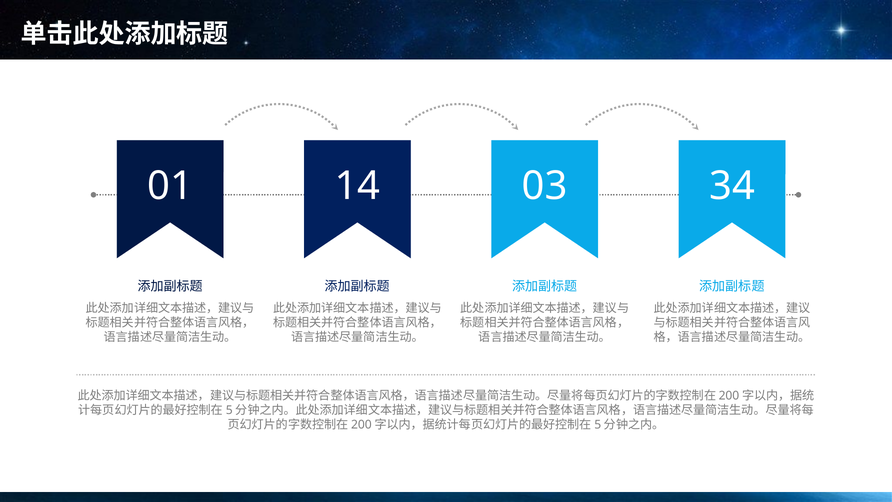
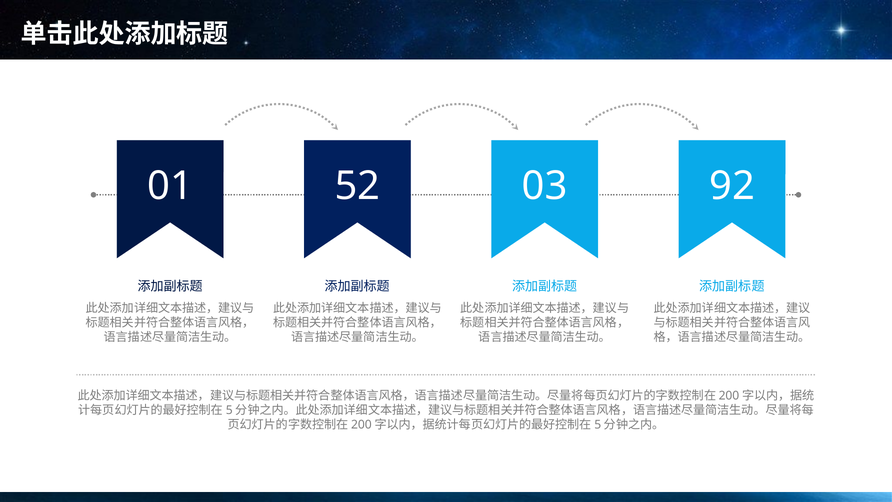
14: 14 -> 52 (357, 186)
34: 34 -> 92 (732, 186)
